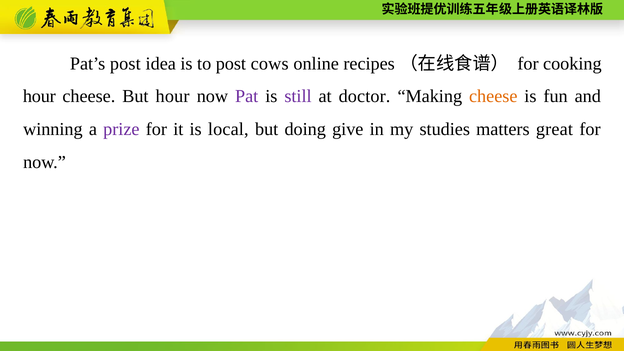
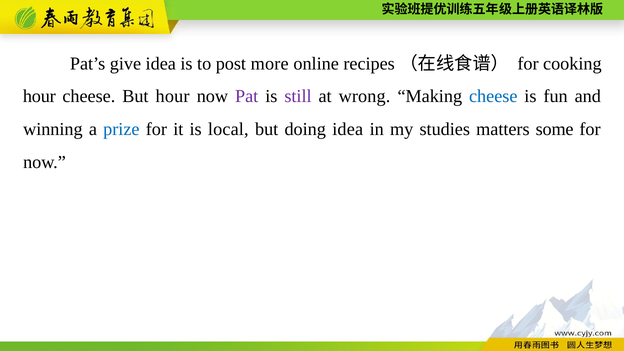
Pat’s post: post -> give (125, 64)
cows: cows -> more (270, 64)
doctor: doctor -> wrong (365, 96)
cheese colour: orange -> blue (493, 96)
prize colour: purple -> blue (121, 129)
doing give: give -> idea (348, 129)
great: great -> some (555, 129)
